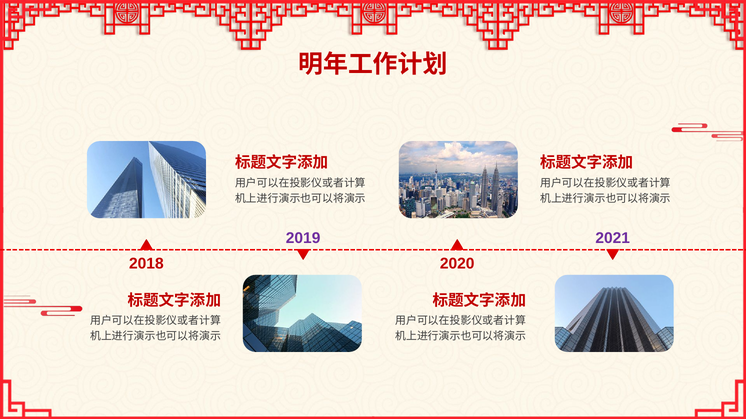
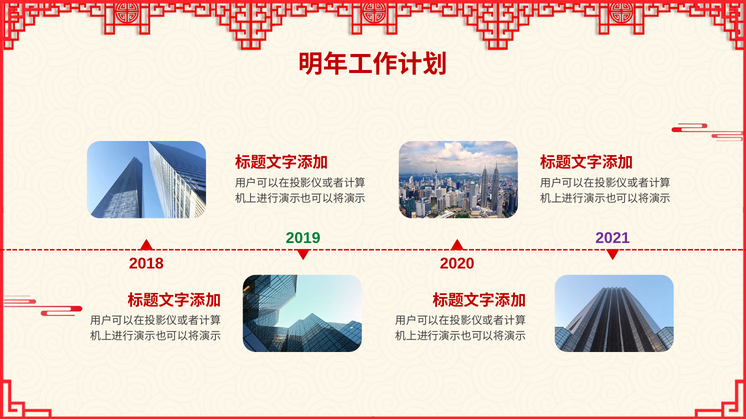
2019 colour: purple -> green (303, 238)
